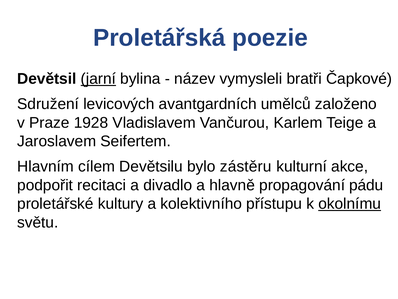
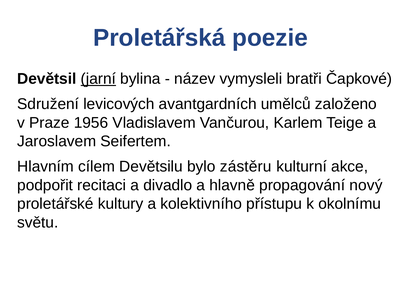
1928: 1928 -> 1956 (91, 122)
pádu: pádu -> nový (366, 185)
okolnímu underline: present -> none (350, 203)
